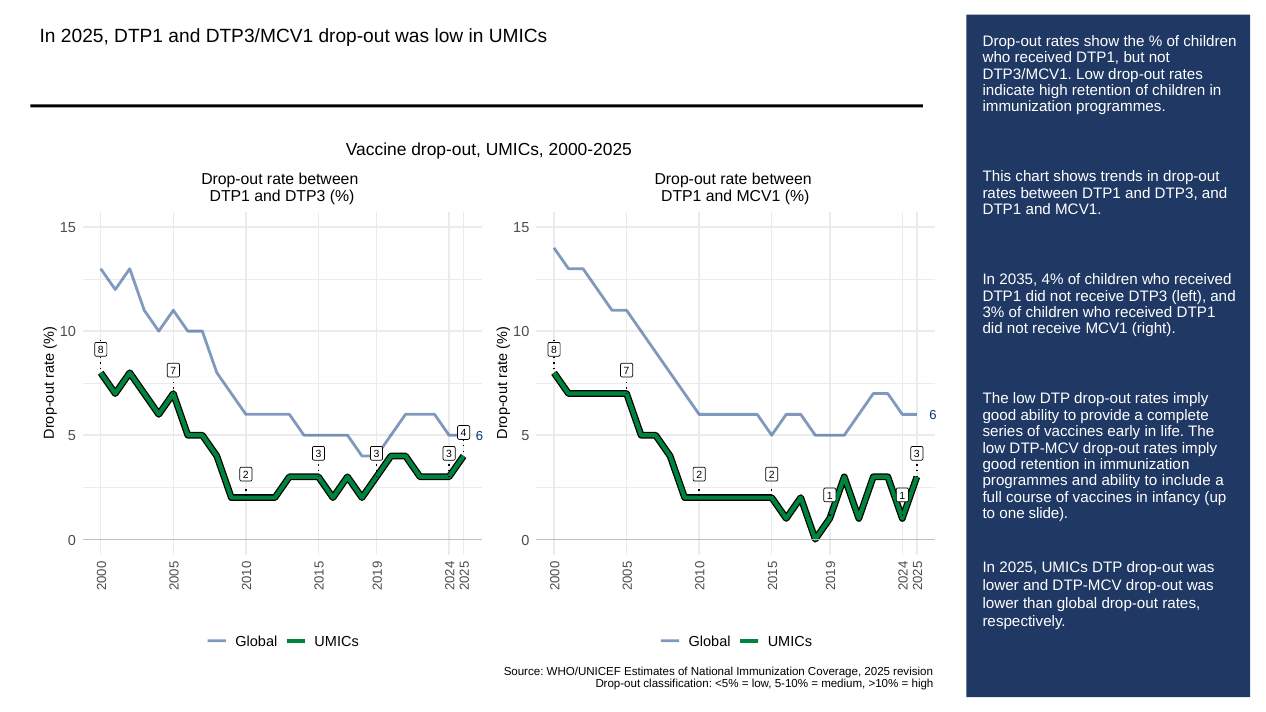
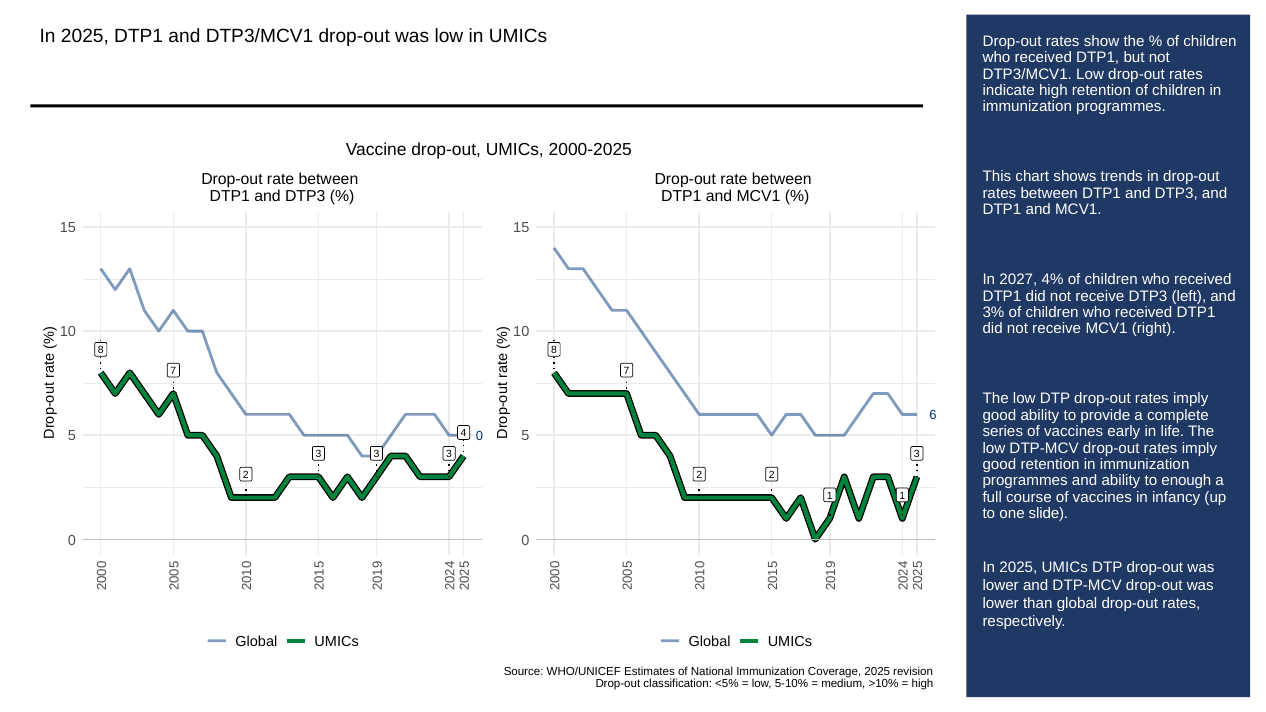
2035: 2035 -> 2027 (1018, 280)
4 6: 6 -> 0 (480, 436)
include: include -> enough (1186, 481)
